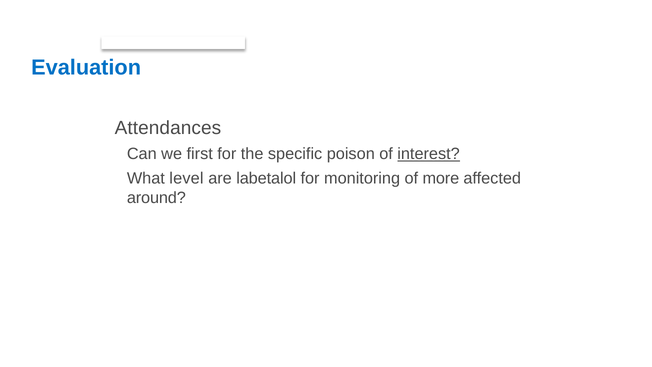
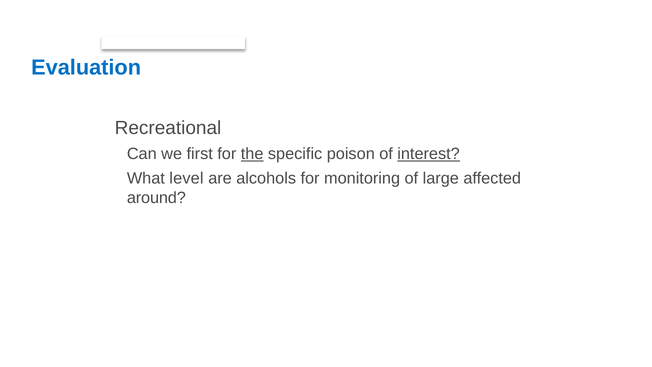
Attendances: Attendances -> Recreational (168, 128)
the underline: none -> present (252, 154)
labetalol: labetalol -> alcohols (266, 178)
more: more -> large (441, 178)
